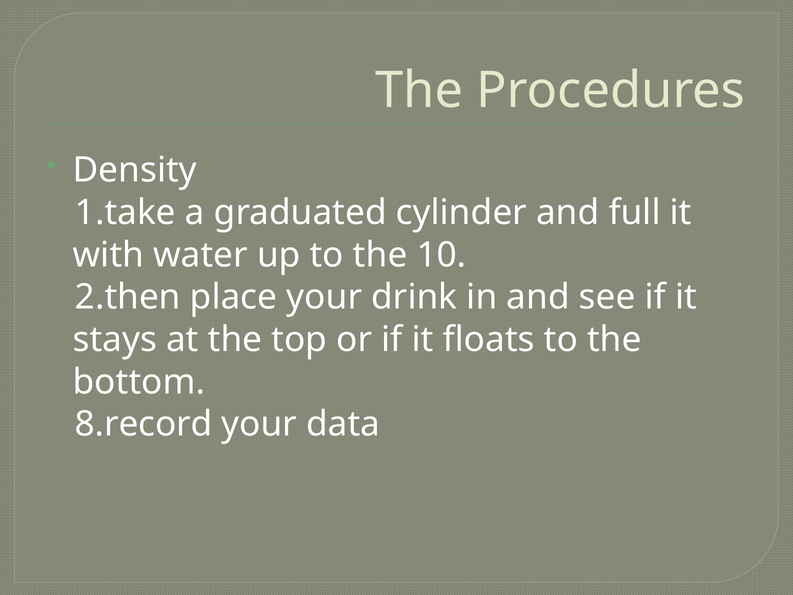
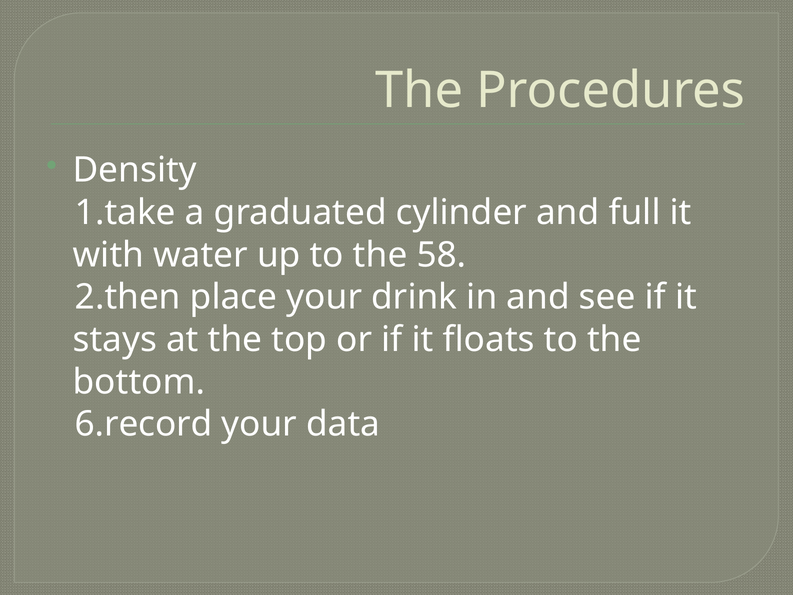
10: 10 -> 58 (441, 255)
8.record: 8.record -> 6.record (144, 424)
